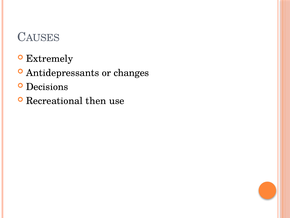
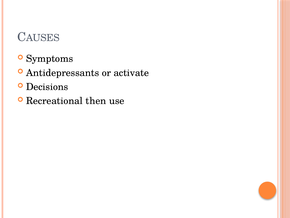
Extremely: Extremely -> Symptoms (50, 59)
changes: changes -> activate (131, 73)
